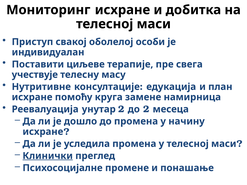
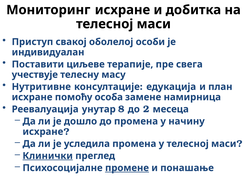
круга: круга -> особа (109, 97)
унутар 2: 2 -> 8 (121, 109)
промене underline: none -> present (127, 168)
